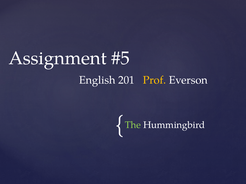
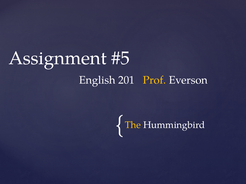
The colour: light green -> yellow (133, 125)
